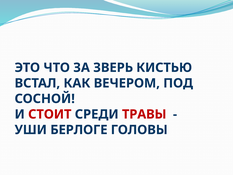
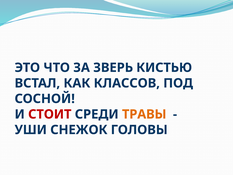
ВЕЧЕРОМ: ВЕЧЕРОМ -> КЛАССОВ (127, 83)
ТРАВЫ colour: red -> orange (144, 114)
БЕРЛОГЕ: БЕРЛОГЕ -> СНЕЖОК (79, 130)
